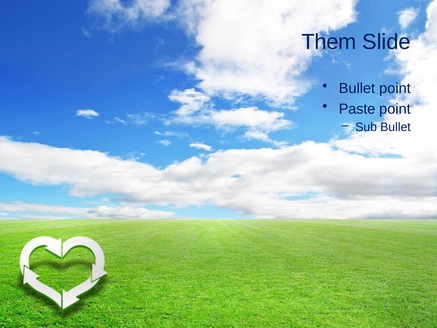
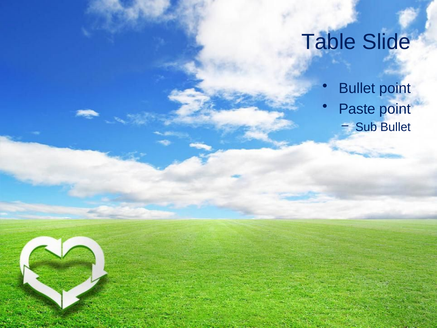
Them: Them -> Table (329, 42)
